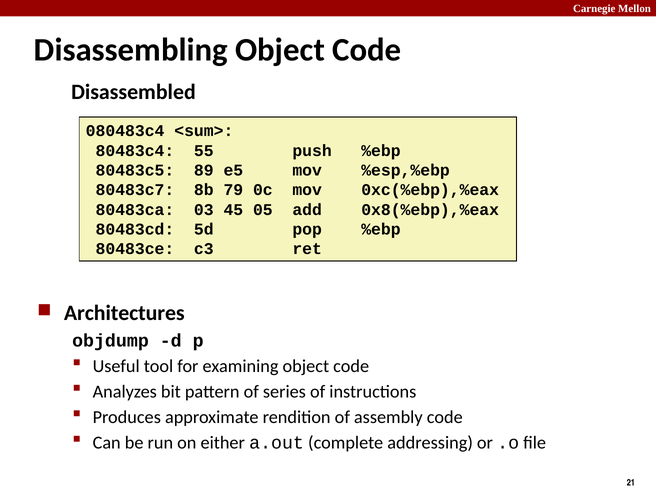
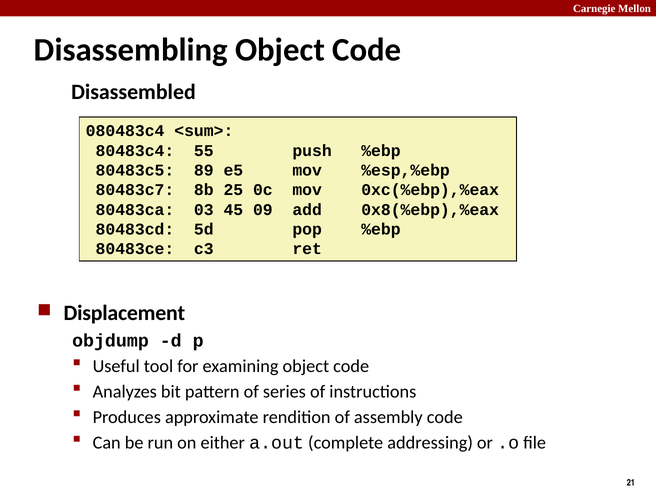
79: 79 -> 25 (233, 190)
05: 05 -> 09 (263, 210)
Architectures: Architectures -> Displacement (124, 313)
